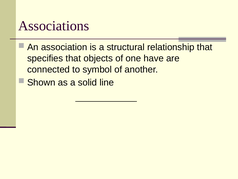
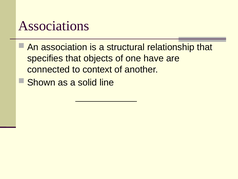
symbol: symbol -> context (97, 69)
